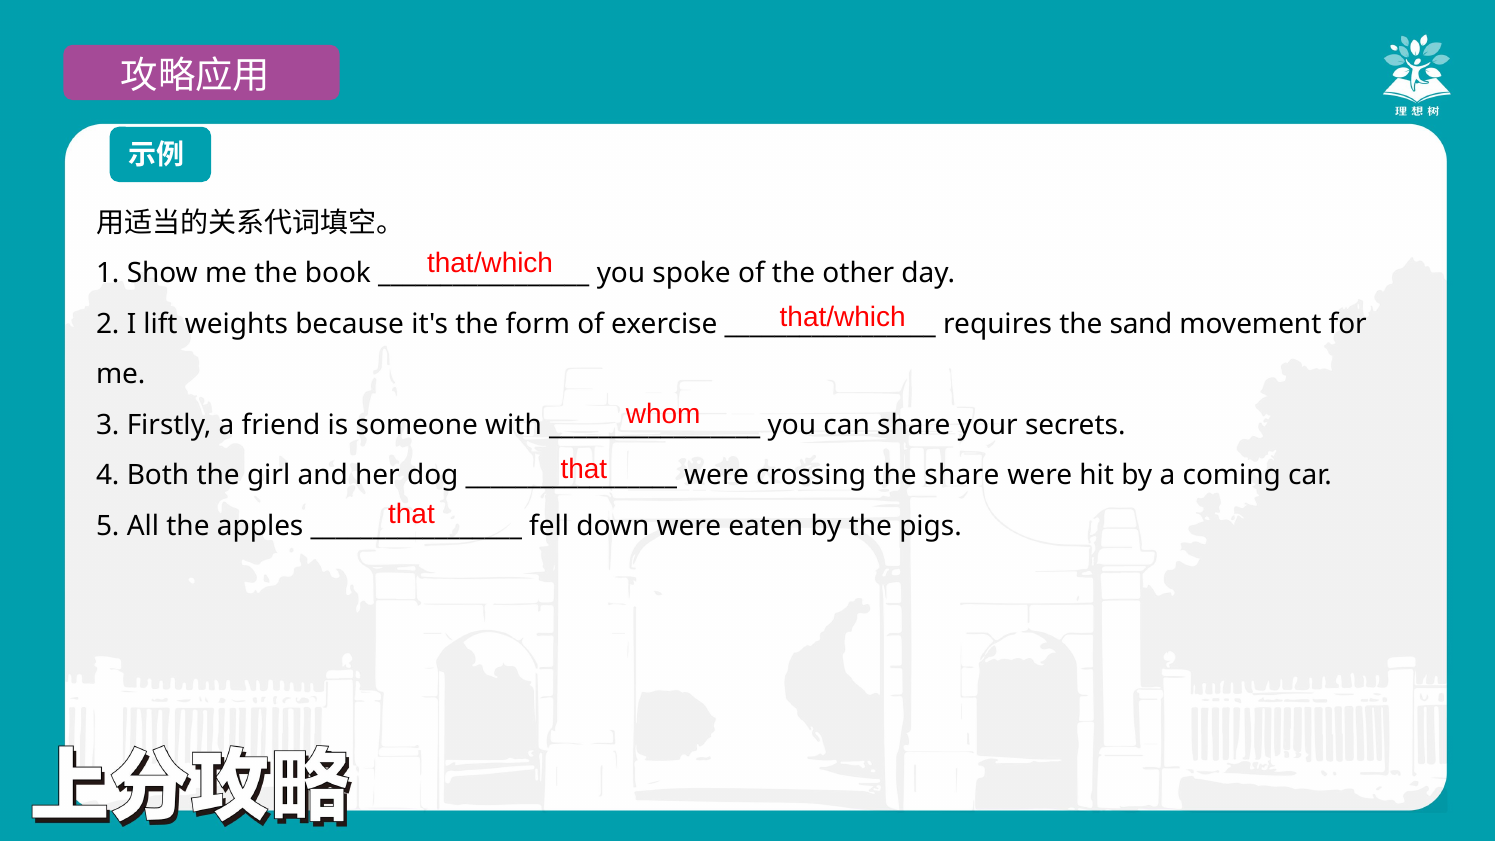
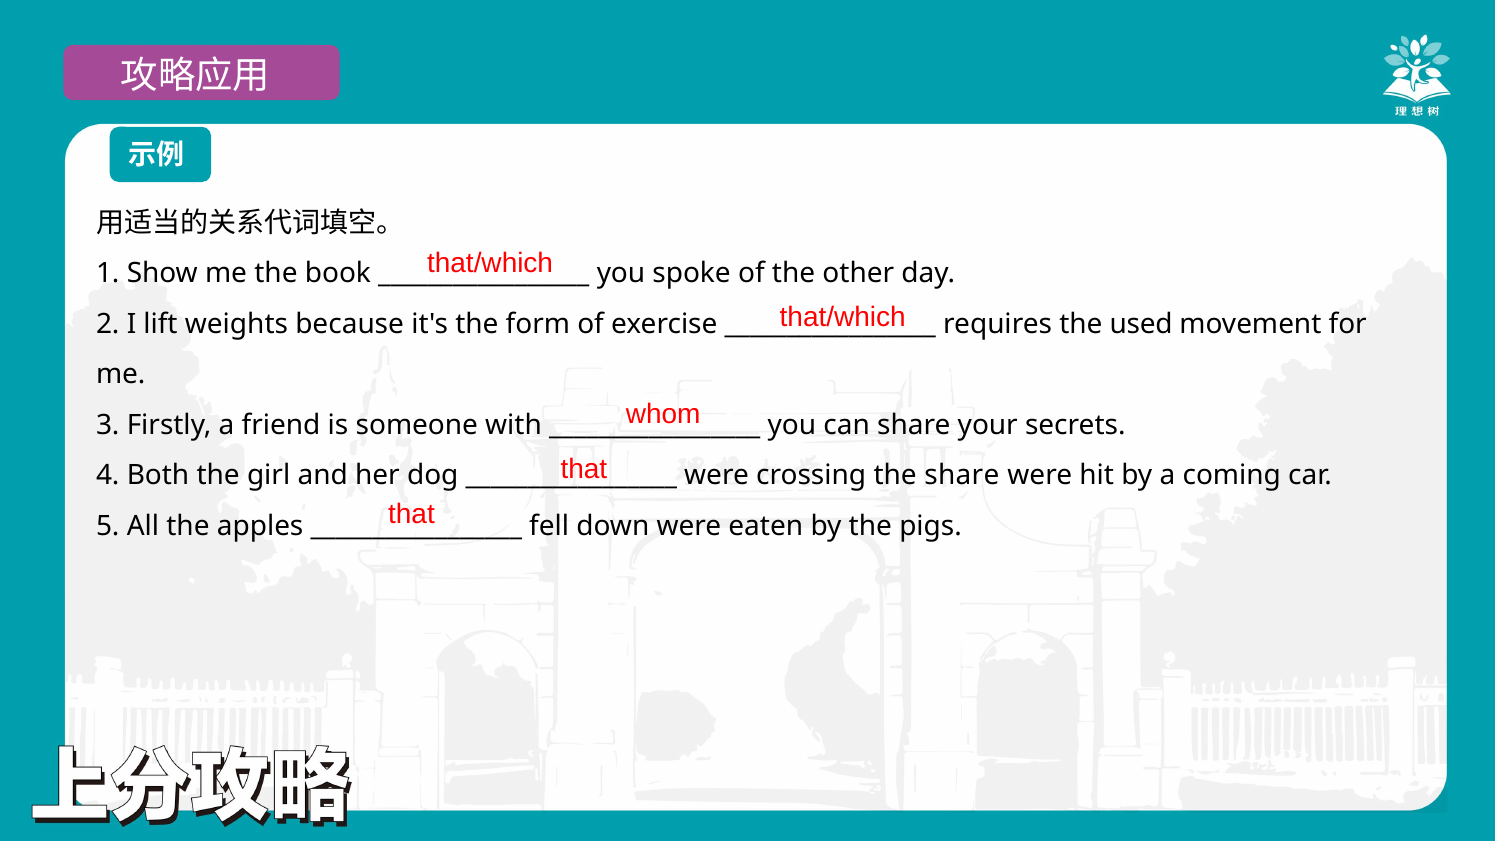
sand: sand -> used (1141, 324)
